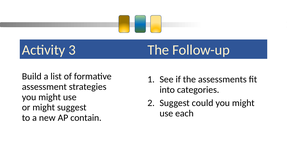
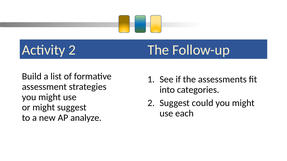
Activity 3: 3 -> 2 (72, 50)
contain: contain -> analyze (86, 118)
